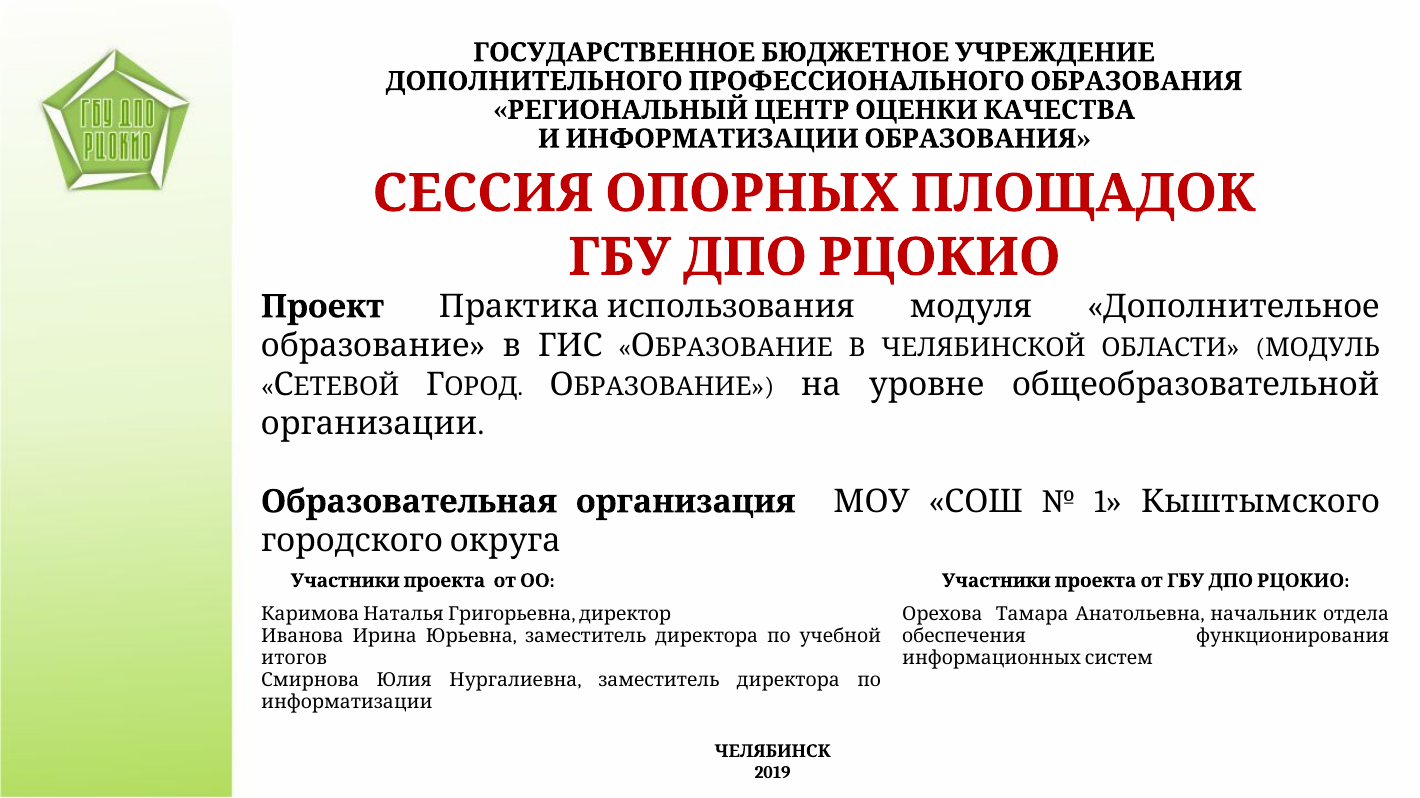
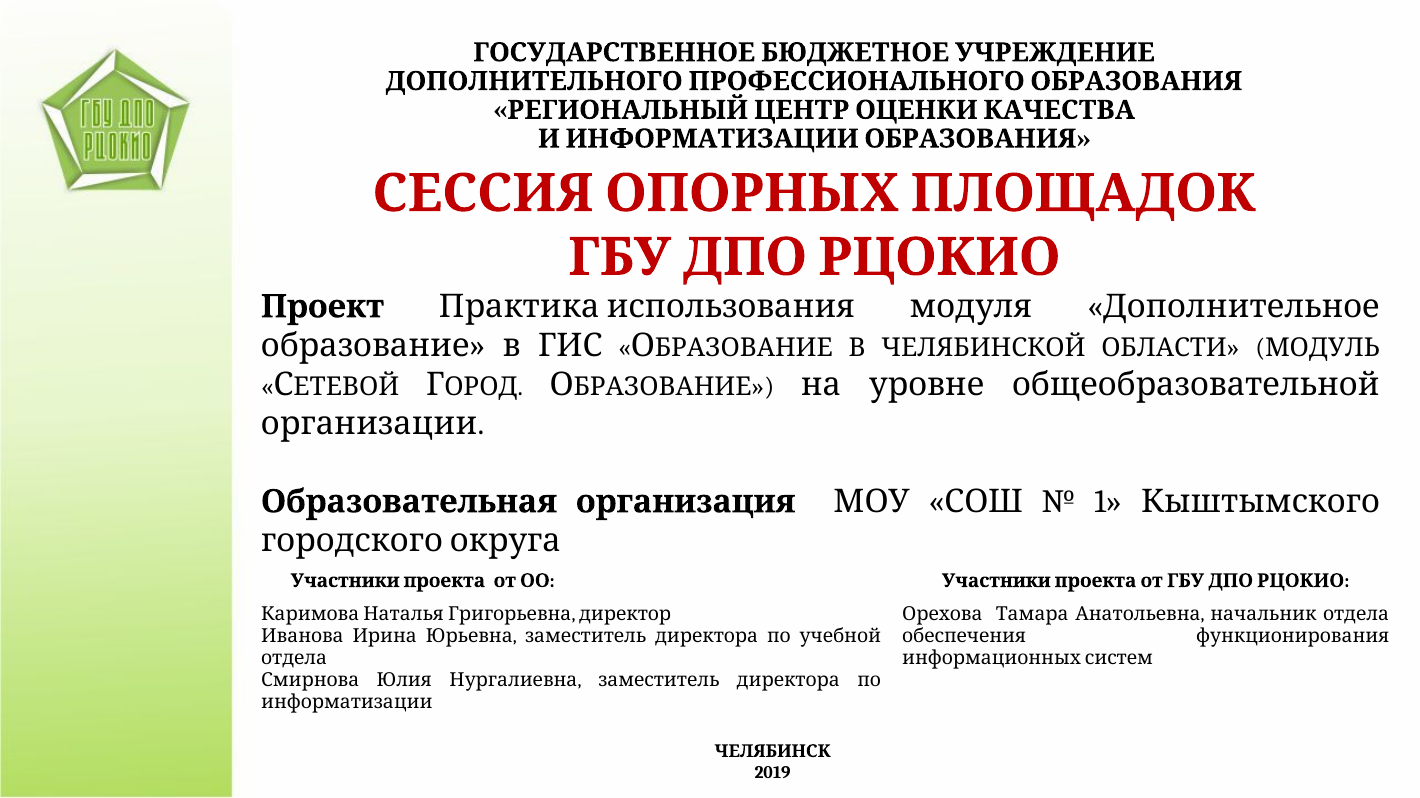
итогов: итогов -> отдела (294, 659)
